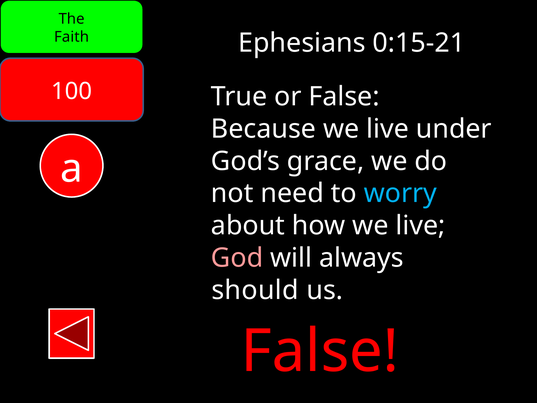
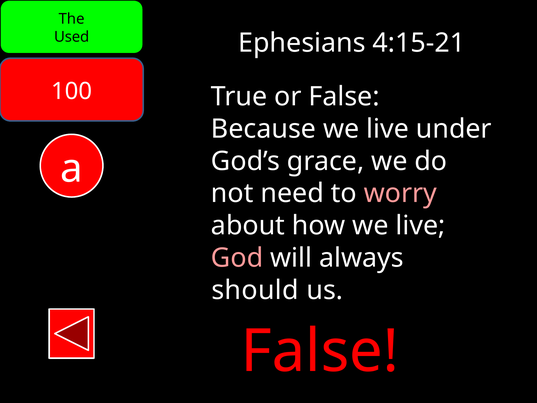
Faith: Faith -> Used (72, 37)
0:15-21: 0:15-21 -> 4:15-21 (419, 43)
worry colour: light blue -> pink (400, 193)
